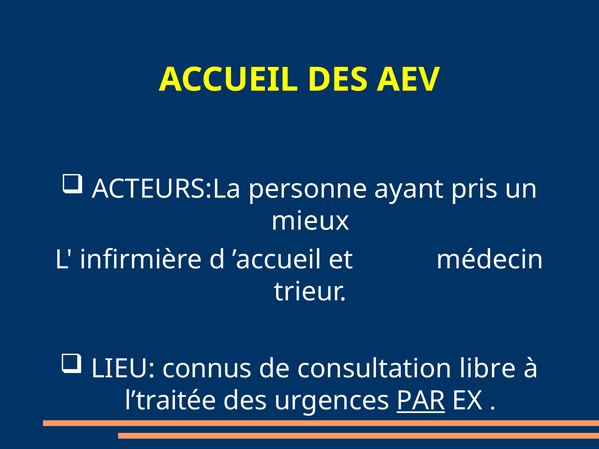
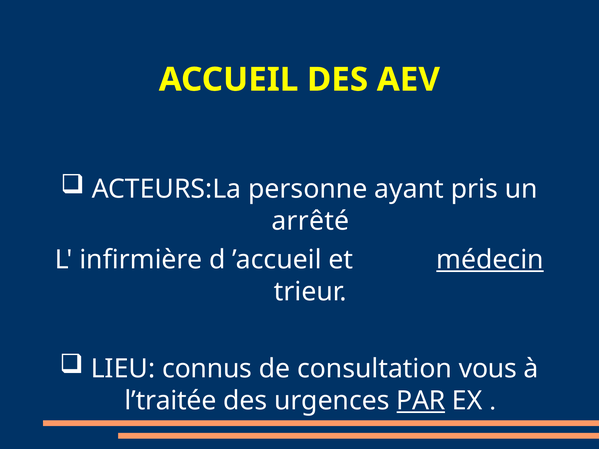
mieux: mieux -> arrêté (310, 221)
médecin underline: none -> present (490, 260)
libre: libre -> vous (488, 369)
